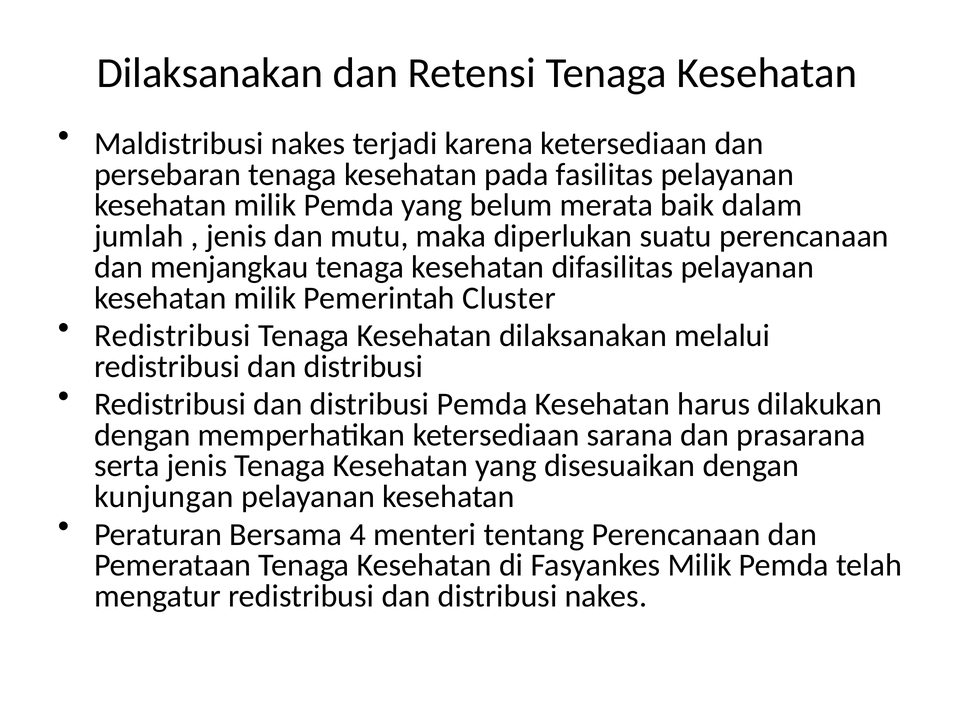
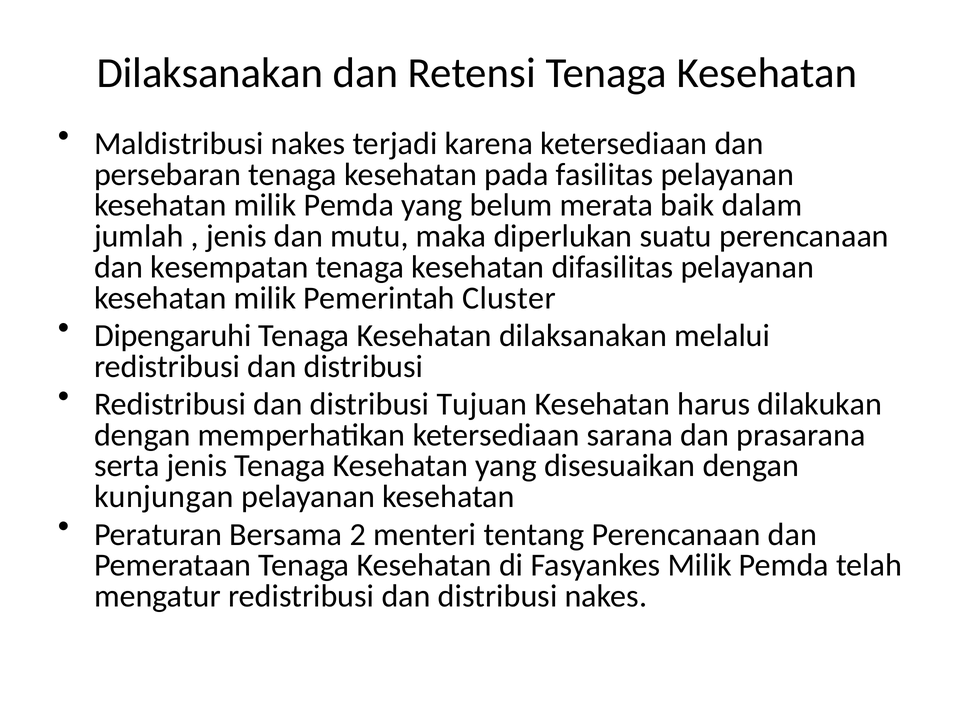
menjangkau: menjangkau -> kesempatan (230, 267)
Redistribusi: Redistribusi -> Dipengaruhi (173, 336)
distribusi Pemda: Pemda -> Tujuan (482, 404)
4: 4 -> 2 (358, 534)
